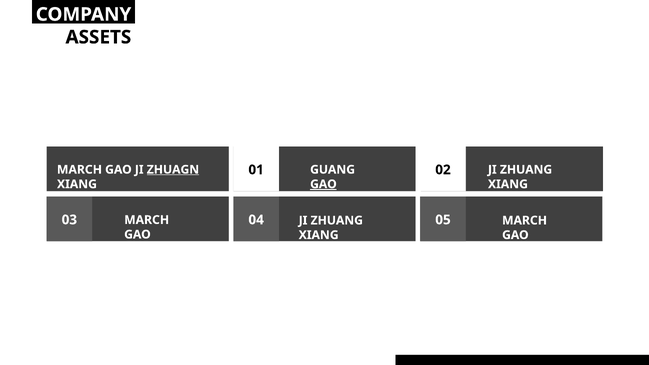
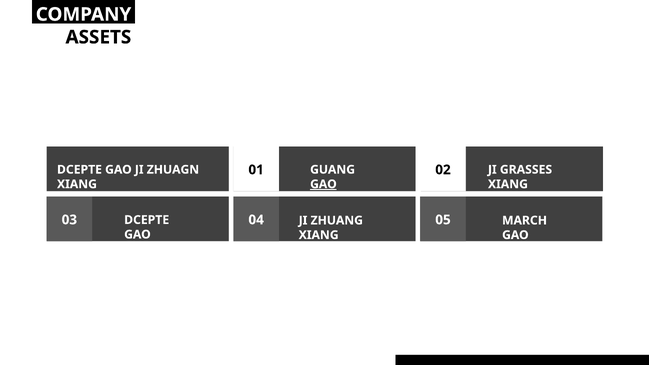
MARCH: MARCH -> DCEPTE (79, 170)
ZHUAGN underline: present -> none (173, 170)
02 JI ZHUANG: ZHUANG -> GRASSES (526, 170)
03 MARCH: MARCH -> DCEPTE (147, 220)
